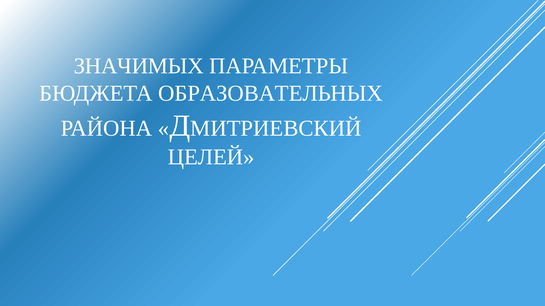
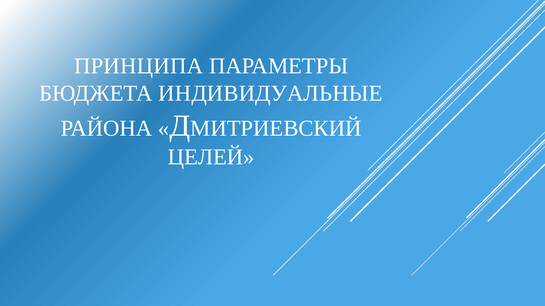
ЗНАЧИМЫХ: ЗНАЧИМЫХ -> ПРИНЦИПА (139, 66)
ОБРАЗОВАТЕЛЬНЫХ: ОБРАЗОВАТЕЛЬНЫХ -> ИНДИВИДУАЛЬНЫЕ (270, 93)
